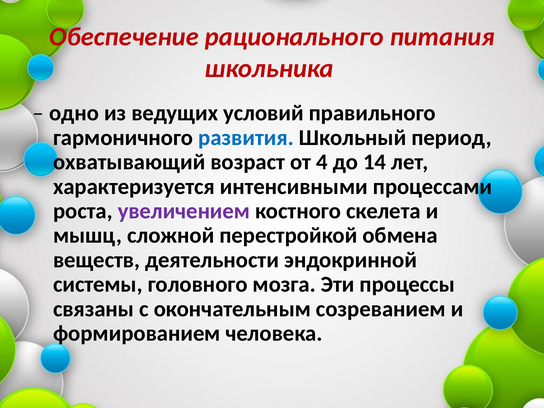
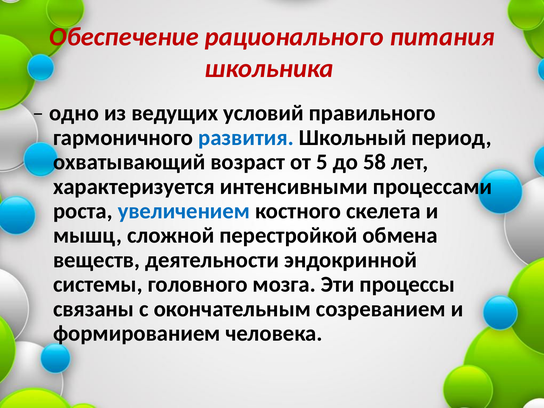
4: 4 -> 5 (322, 162)
14: 14 -> 58 (375, 162)
увеличением colour: purple -> blue (184, 211)
